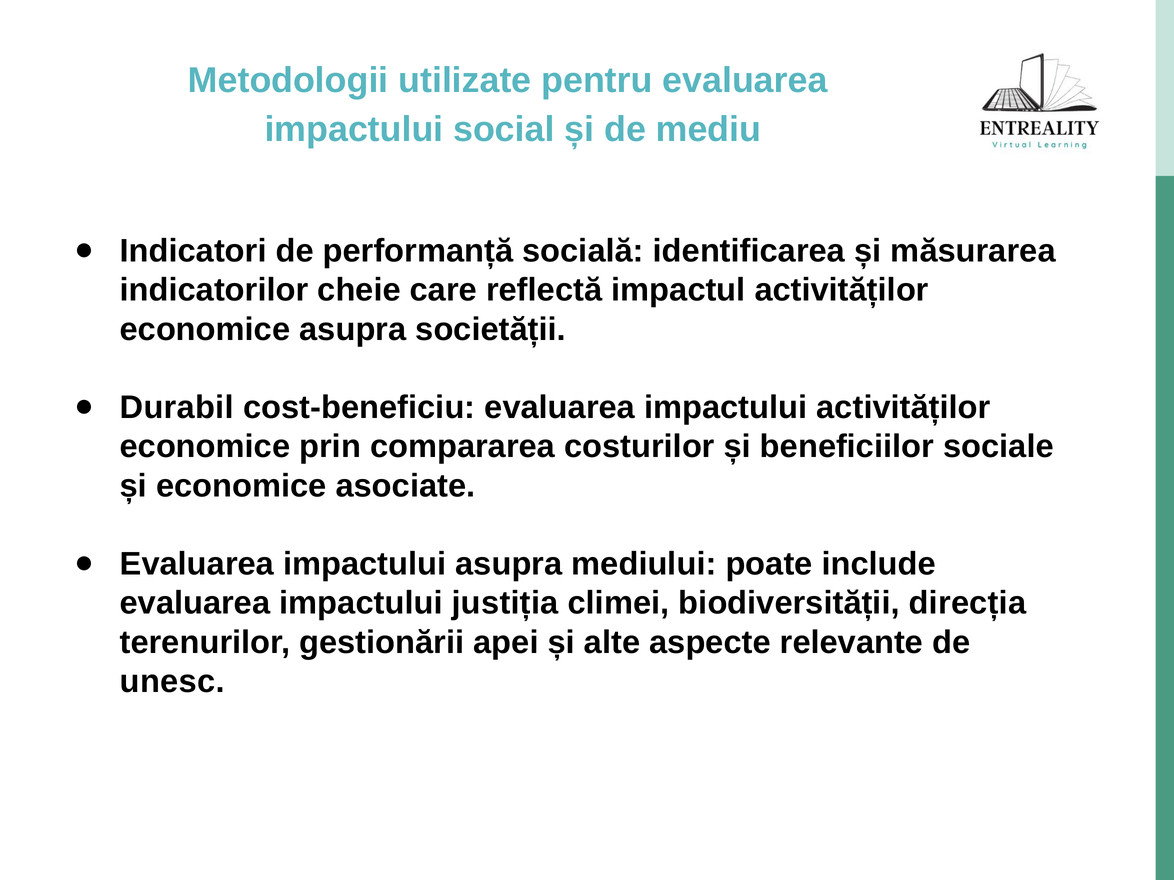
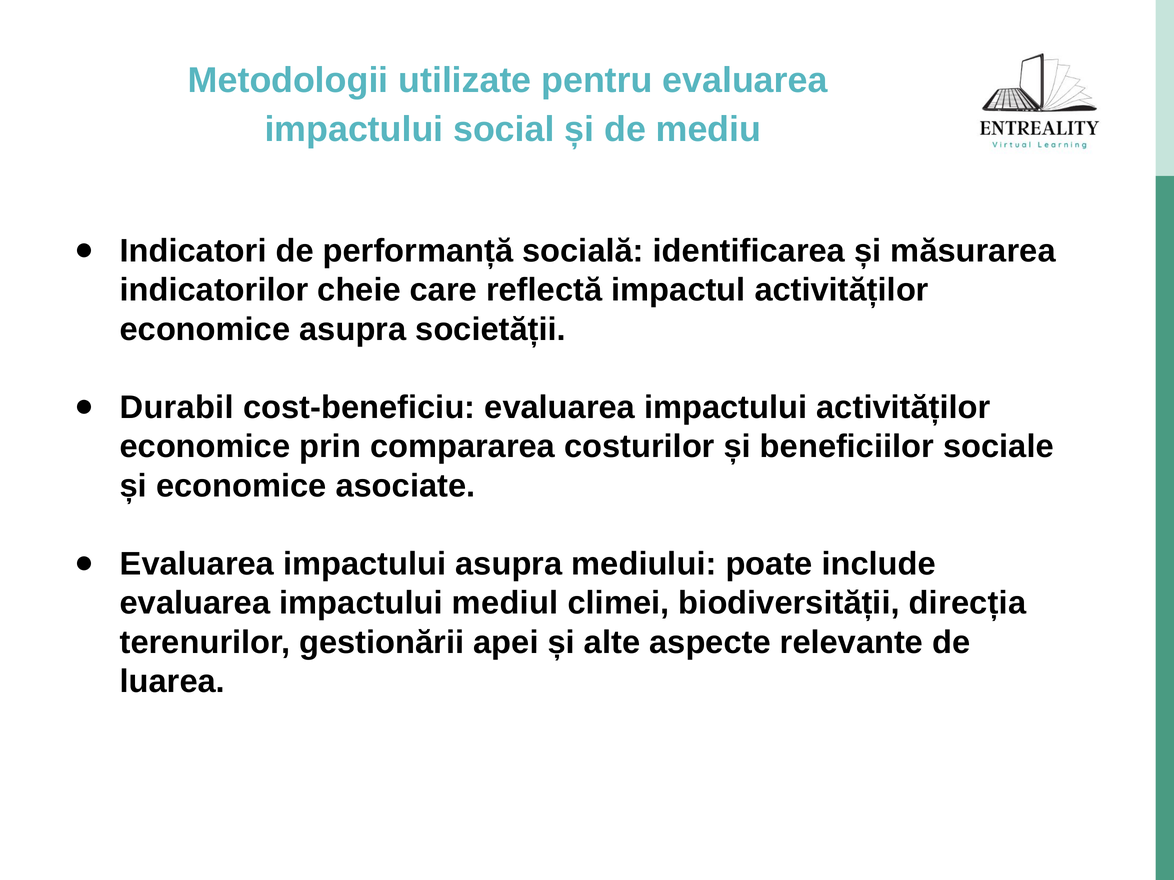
justiția: justiția -> mediul (505, 604)
unesc: unesc -> luarea (172, 682)
